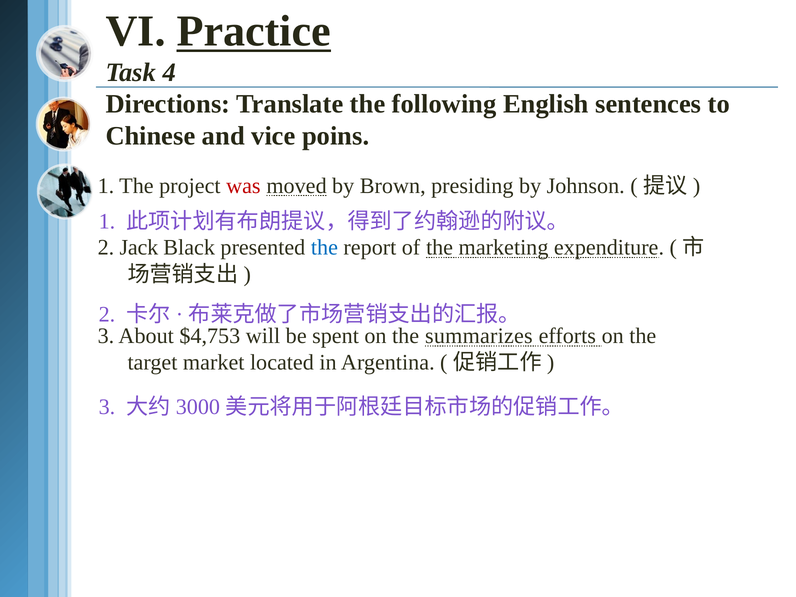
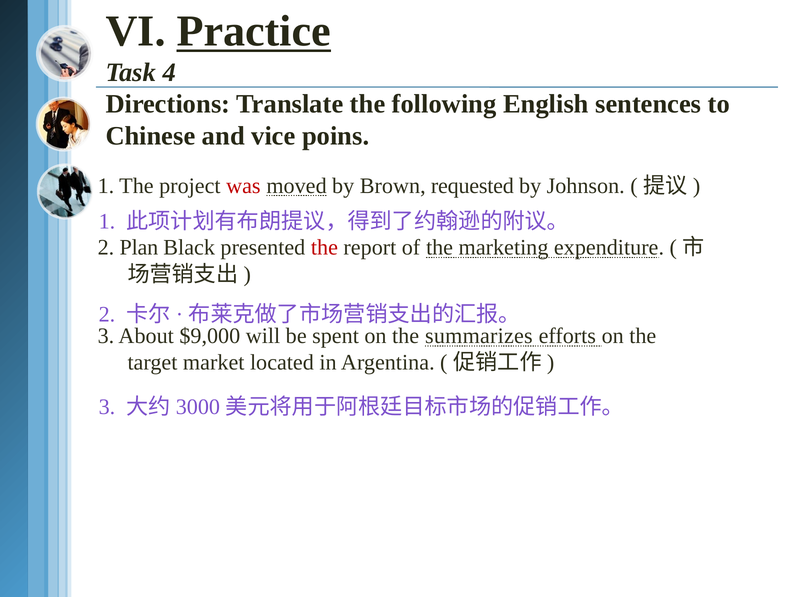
presiding: presiding -> requested (472, 186)
Jack: Jack -> Plan (139, 248)
the colour: blue -> red (324, 248)
$4,753: $4,753 -> $9,000 (210, 336)
